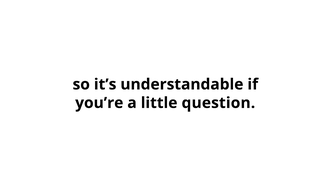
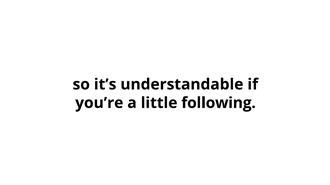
question: question -> following (219, 103)
